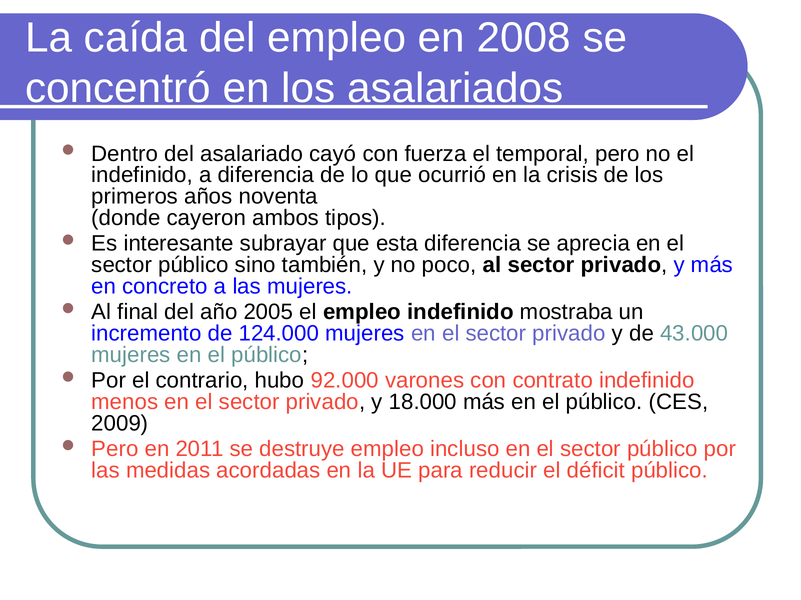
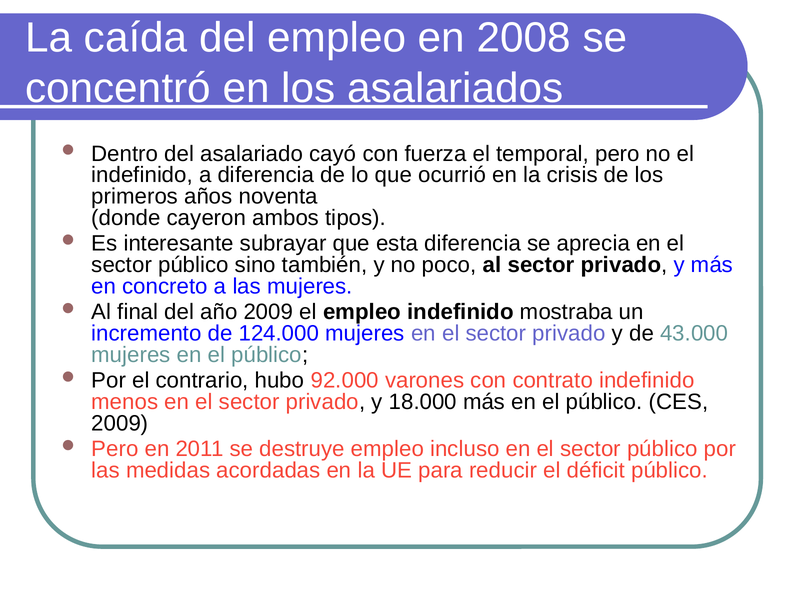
año 2005: 2005 -> 2009 (268, 312)
